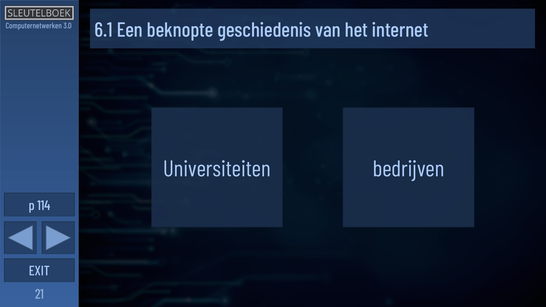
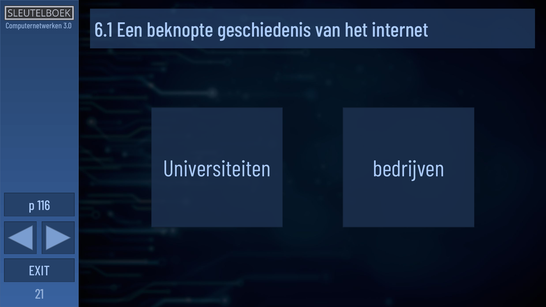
114: 114 -> 116 (44, 206)
